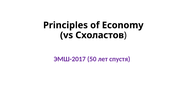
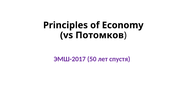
Схоластов: Схоластов -> Потомков (100, 35)
